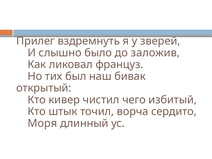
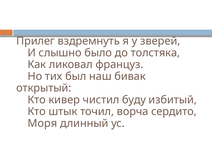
заложив: заложив -> толстяка (155, 53)
чего: чего -> буду (134, 100)
